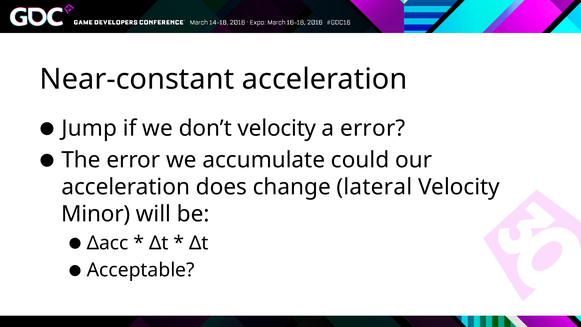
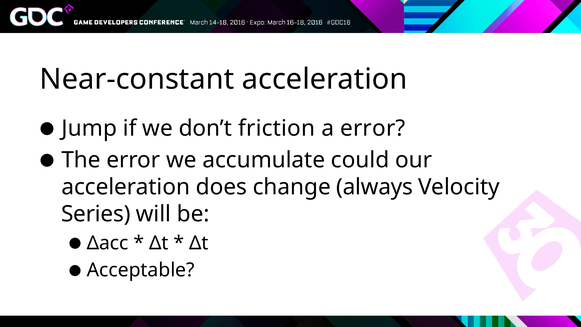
don’t velocity: velocity -> friction (277, 128)
lateral: lateral -> always (375, 187)
Minor: Minor -> Series (96, 214)
